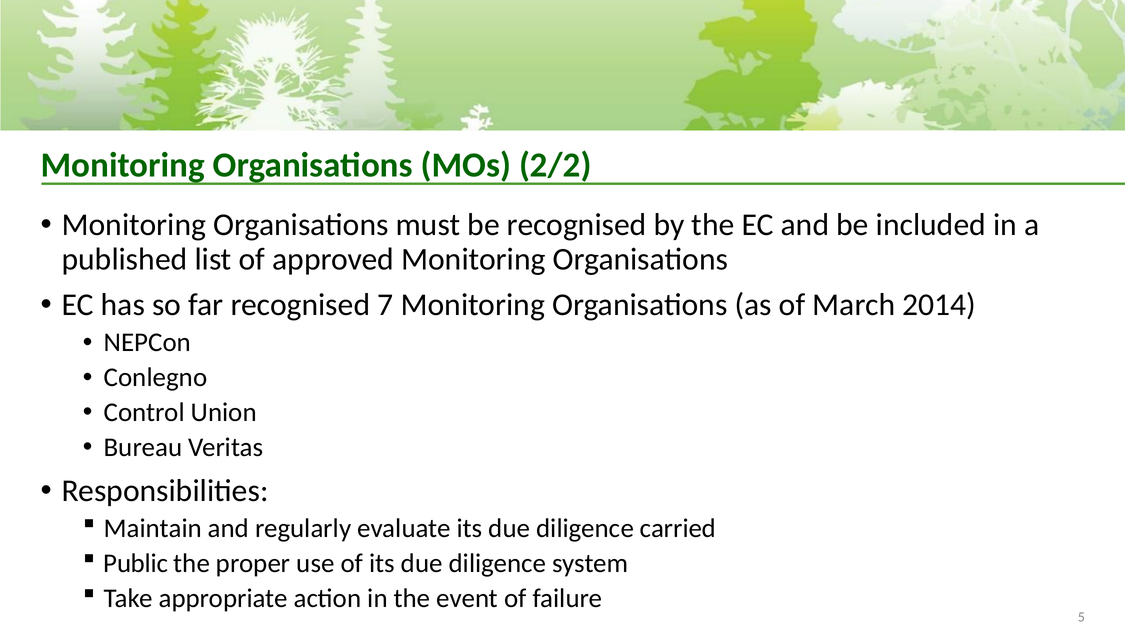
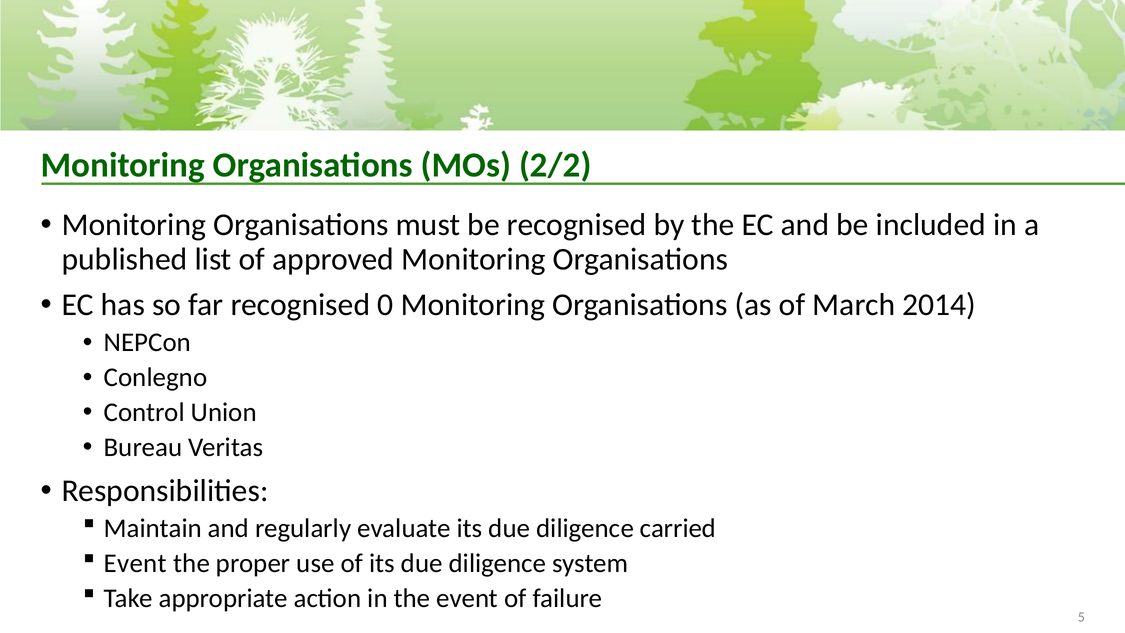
7: 7 -> 0 (385, 305)
Public: Public -> Event (135, 563)
